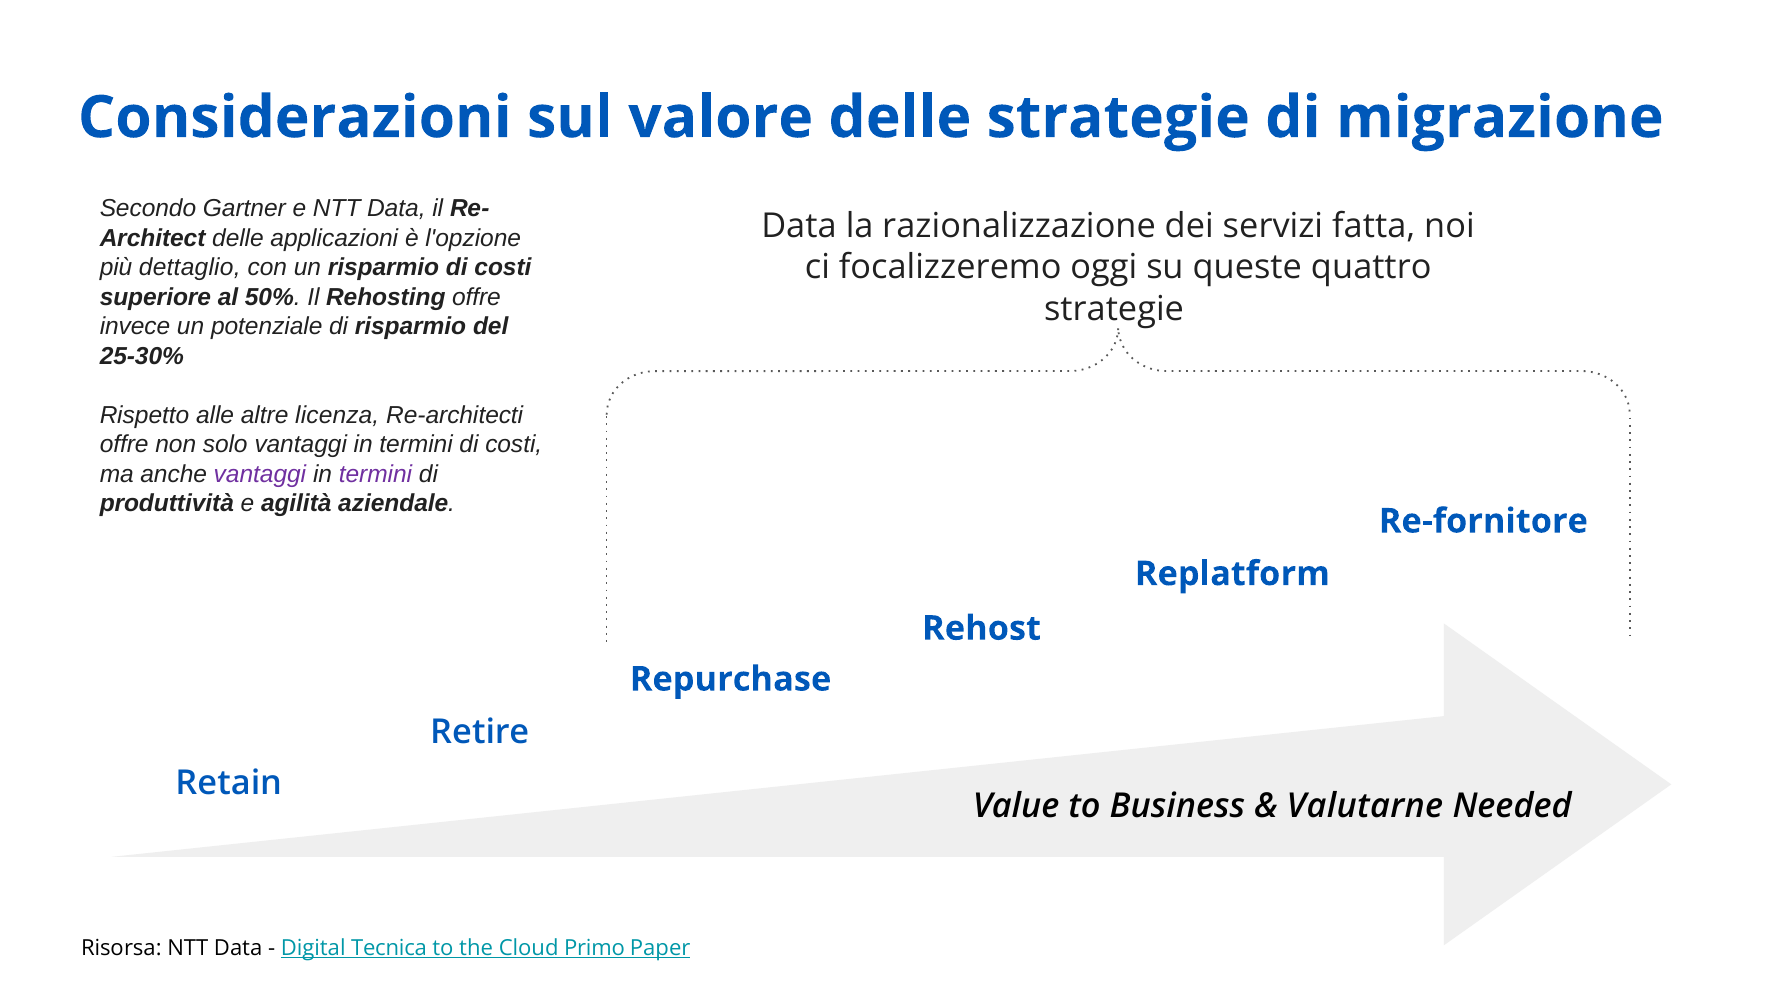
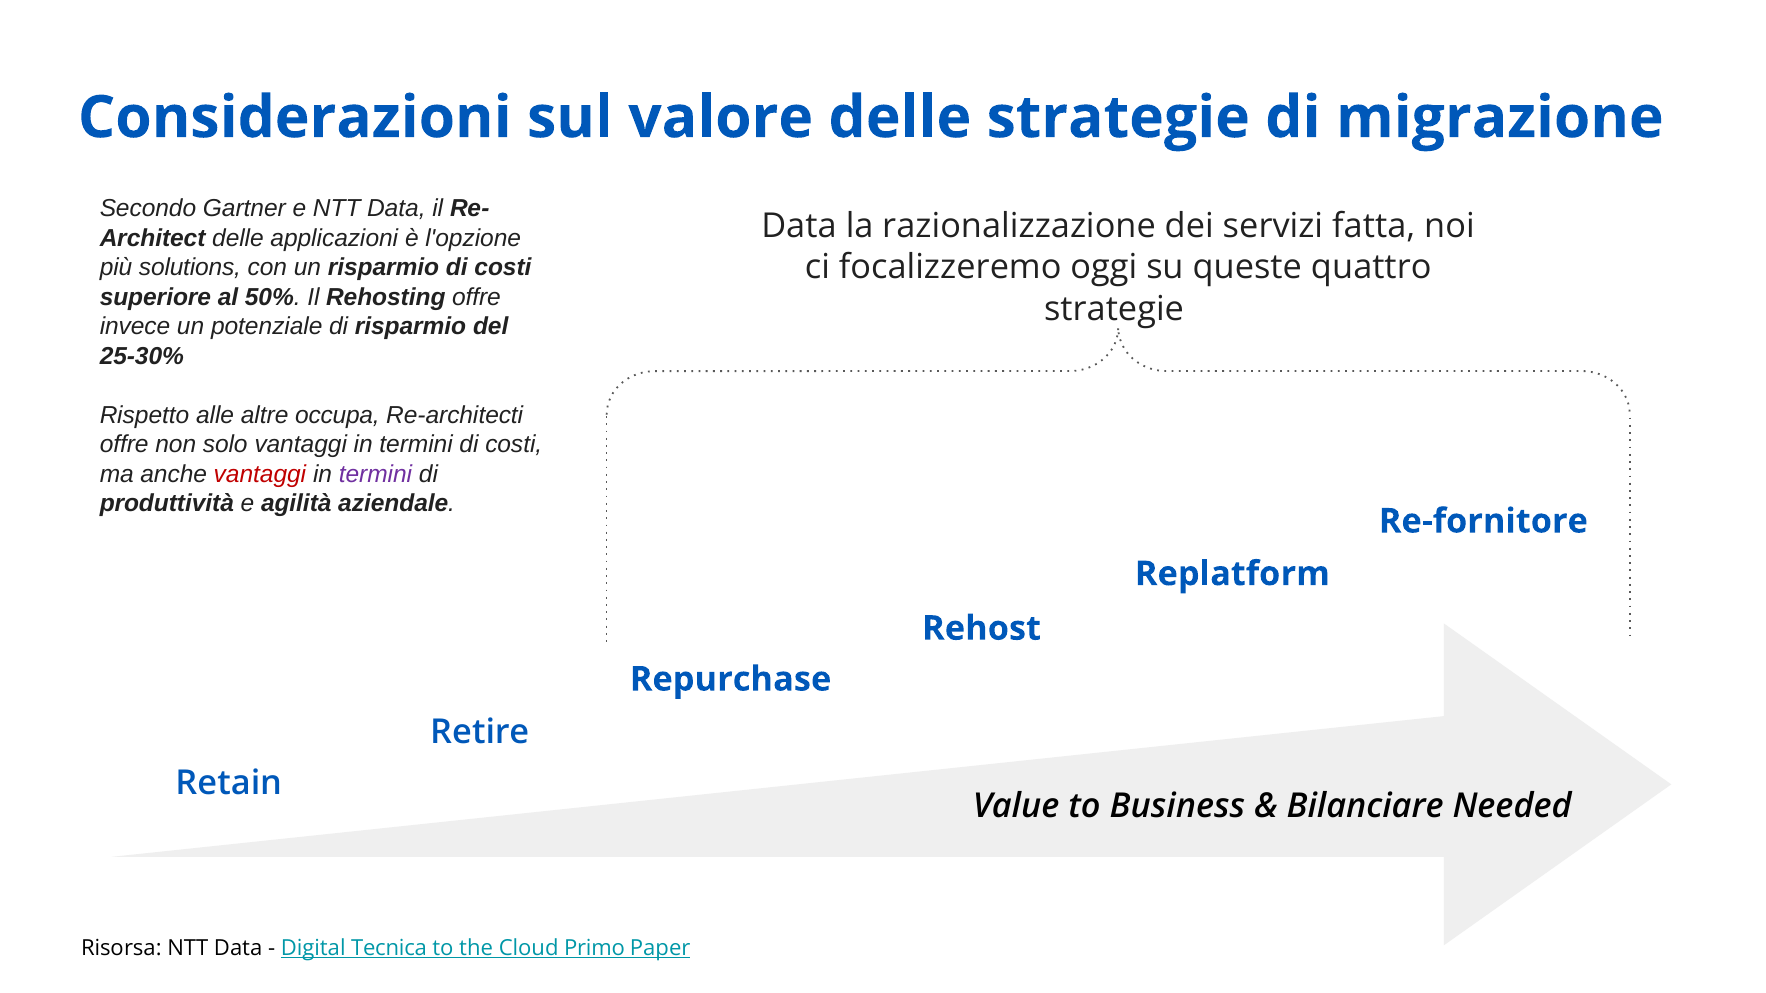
dettaglio: dettaglio -> solutions (190, 268)
licenza: licenza -> occupa (337, 415)
vantaggi colour: purple -> red (260, 474)
Valutarne: Valutarne -> Bilanciare (1365, 807)
